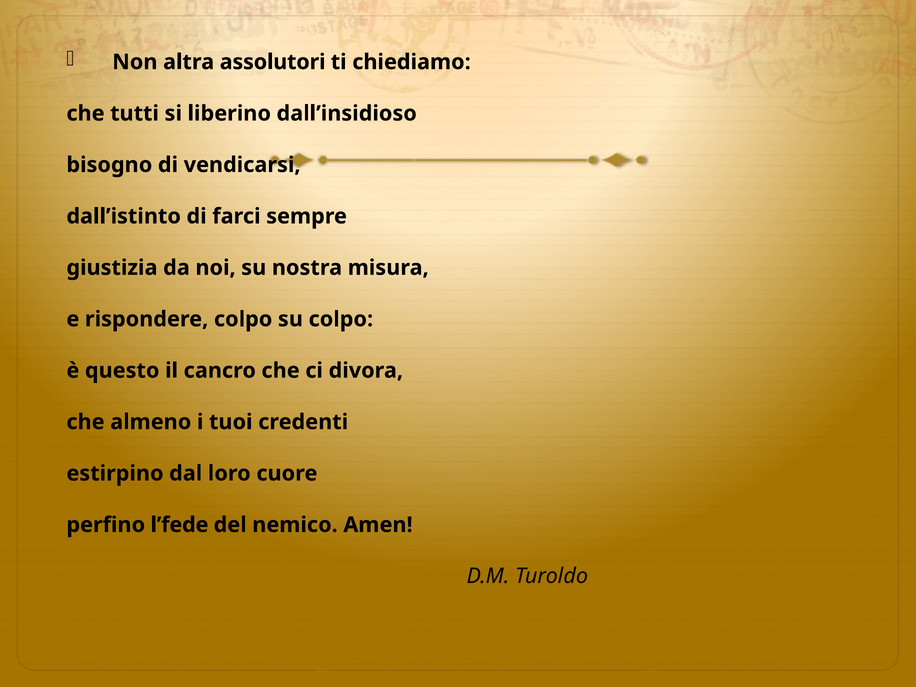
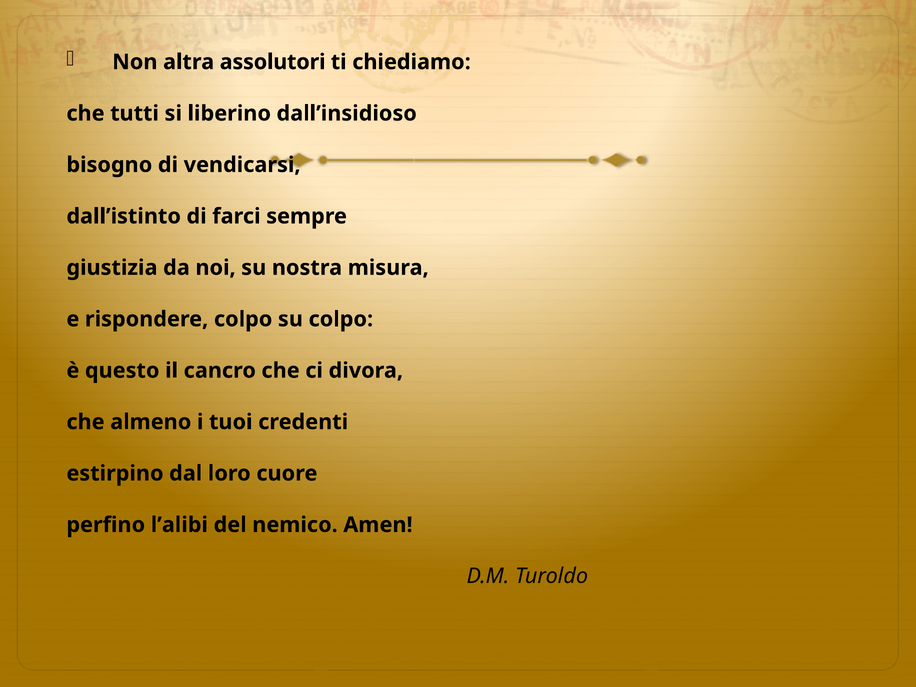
l’fede: l’fede -> l’alibi (179, 525)
